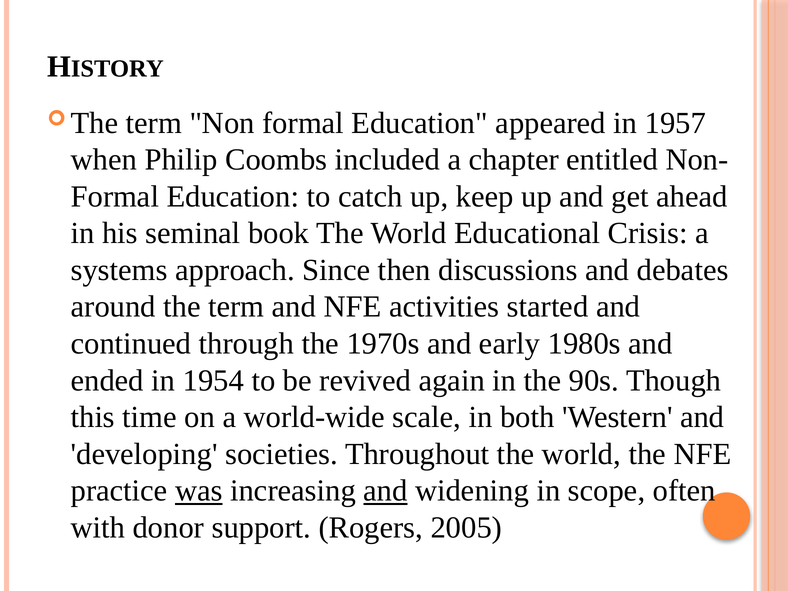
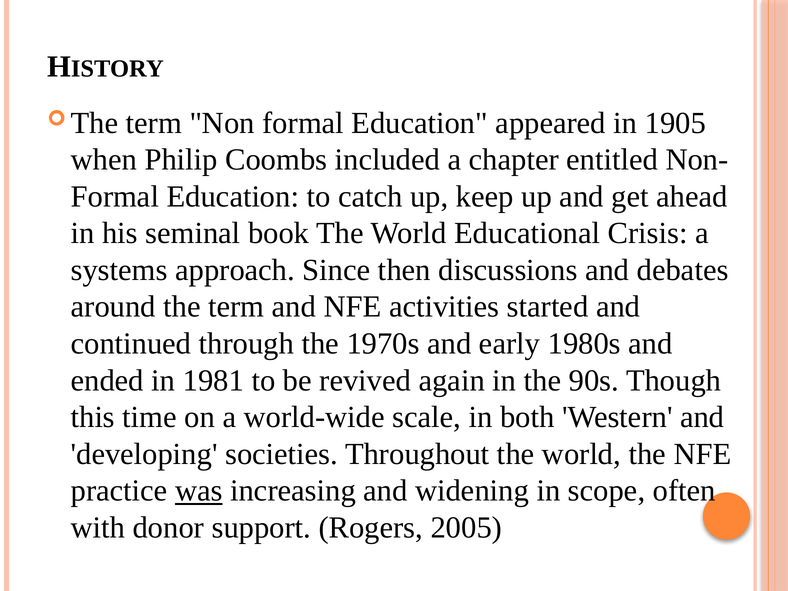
1957: 1957 -> 1905 (675, 123)
1954: 1954 -> 1981 (213, 380)
and underline: present -> none (385, 491)
